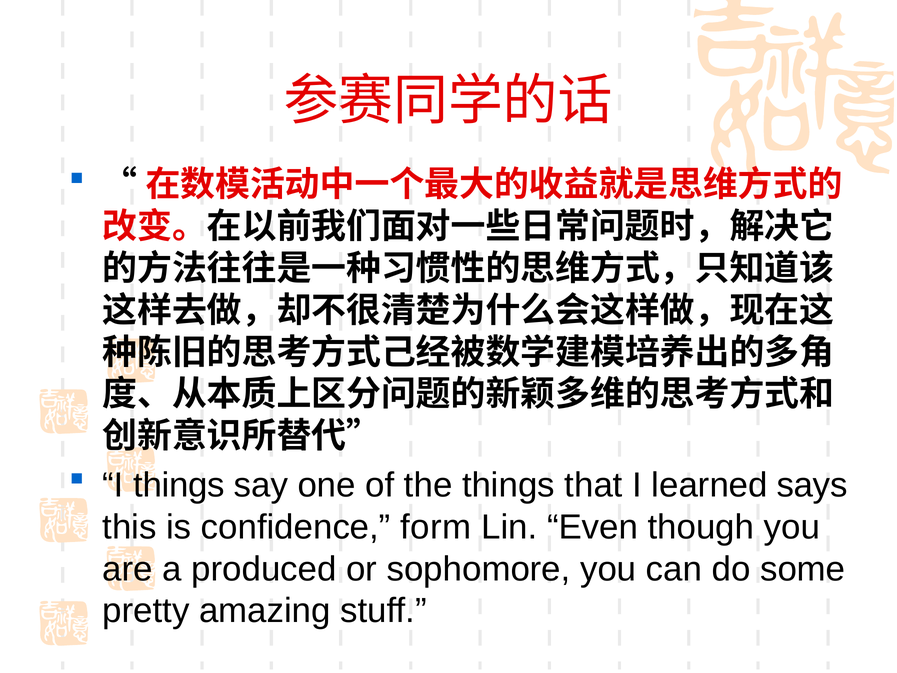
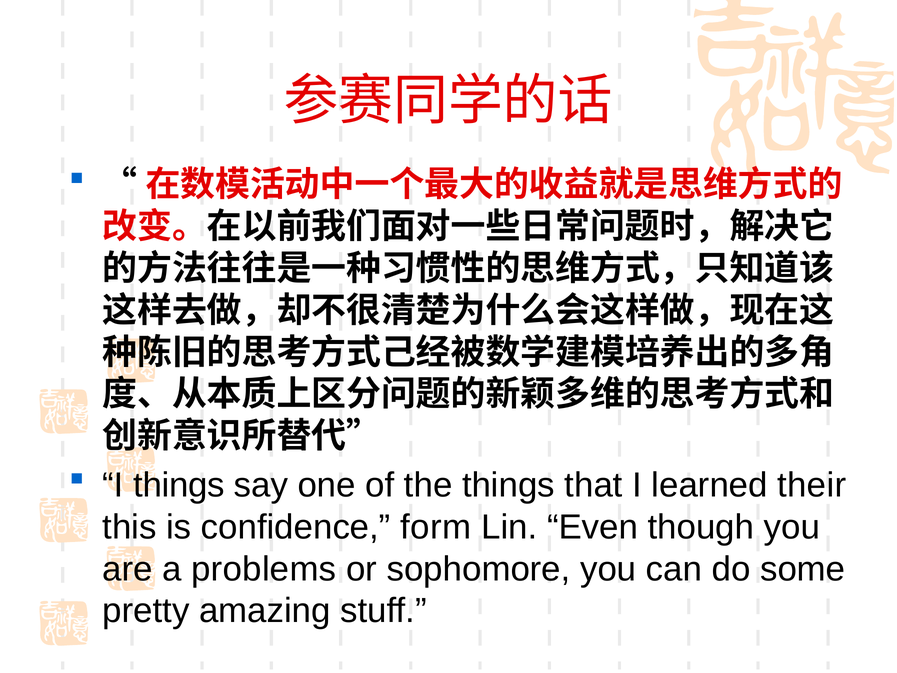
says: says -> their (812, 485)
produced: produced -> problems (264, 569)
